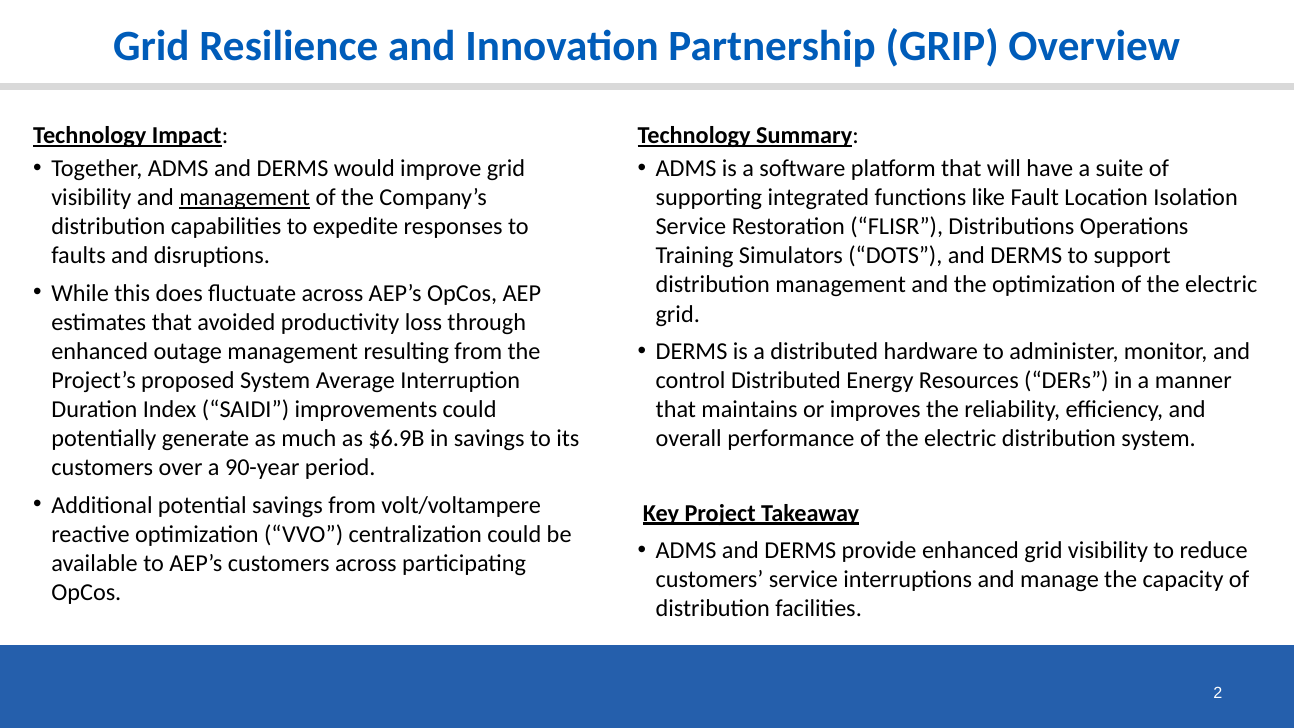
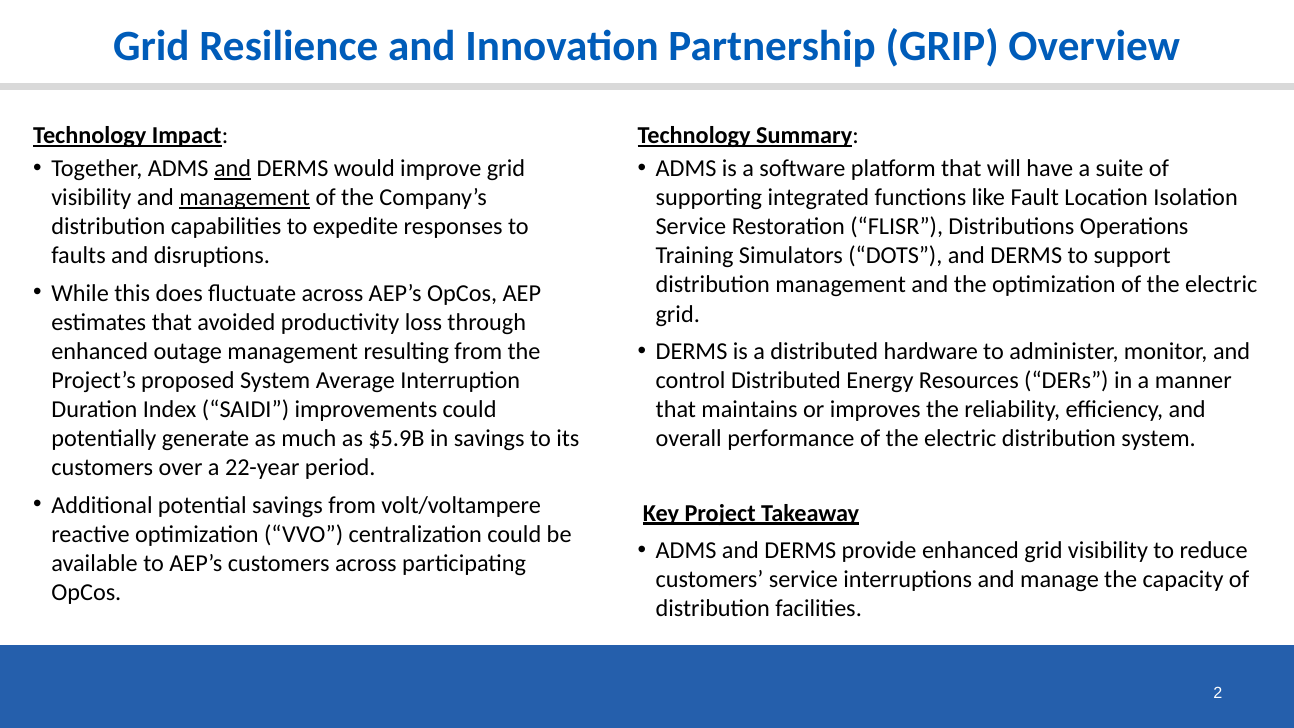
and underline: none -> present (233, 168)
$6.9B: $6.9B -> $5.9B (396, 439)
90-year: 90-year -> 22-year (262, 468)
